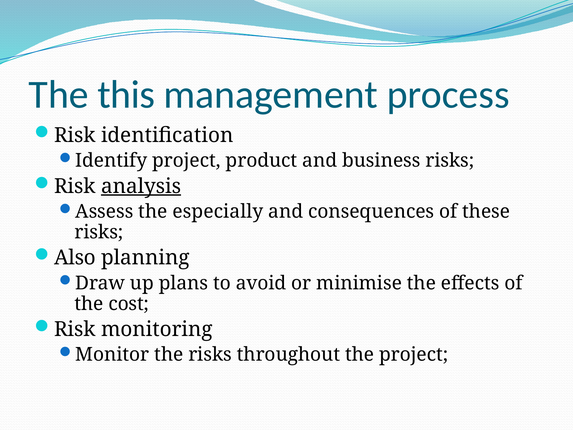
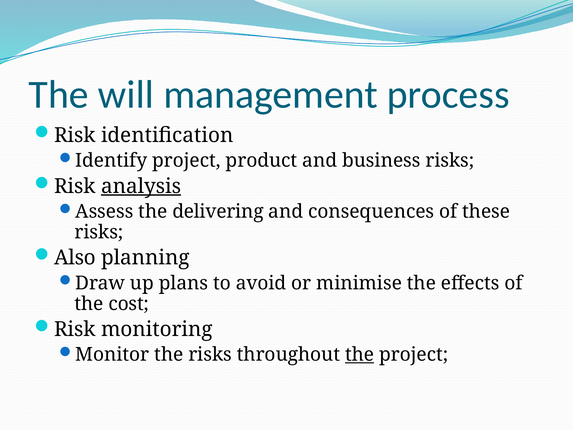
this: this -> will (126, 95)
especially: especially -> delivering (218, 211)
the underline: none -> present (360, 354)
